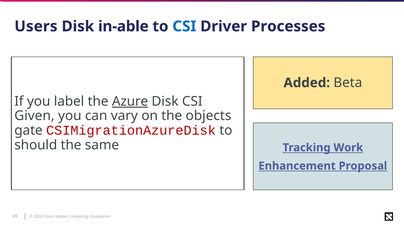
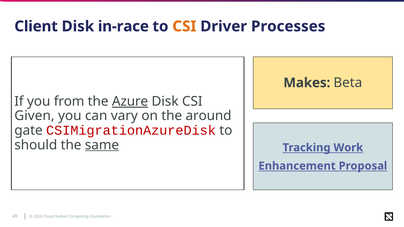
Users: Users -> Client (36, 26)
in-able: in-able -> in-race (123, 26)
CSI colour: blue -> orange (184, 26)
Added: Added -> Makes (307, 83)
label: label -> from (69, 101)
objects: objects -> around (209, 116)
same underline: none -> present (102, 145)
